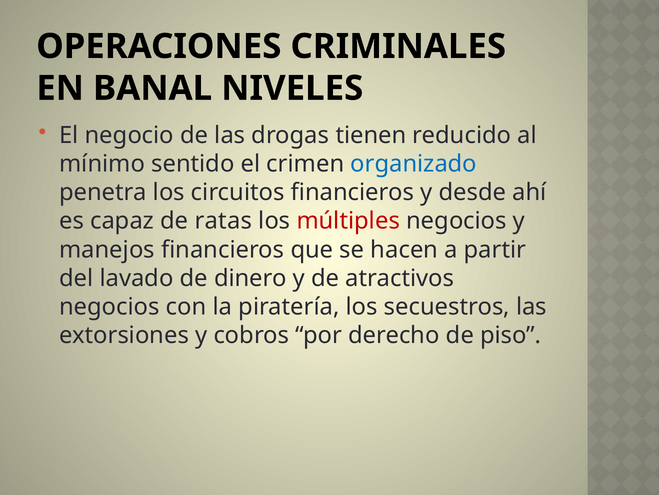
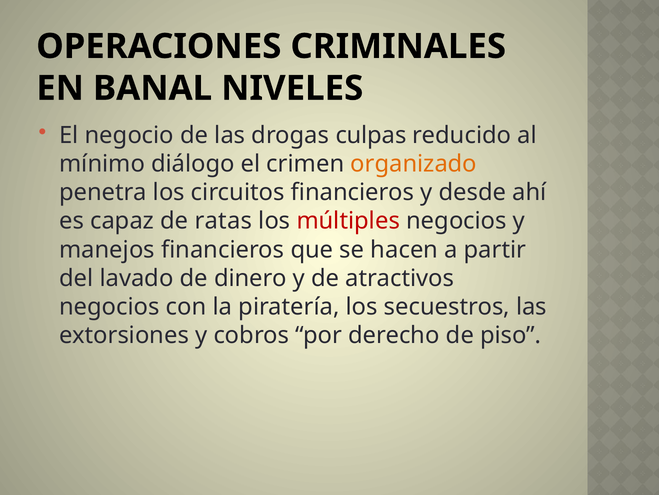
tienen: tienen -> culpas (371, 135)
sentido: sentido -> diálogo (193, 164)
organizado colour: blue -> orange (414, 164)
